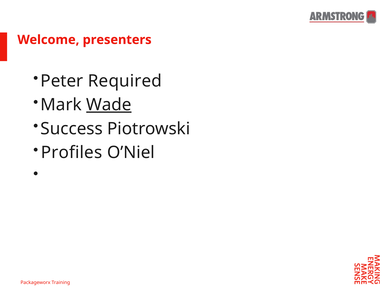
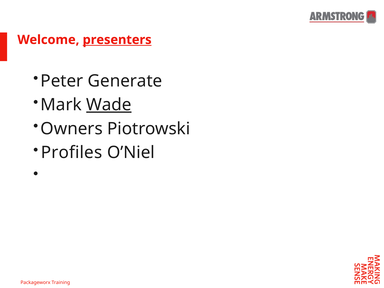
presenters underline: none -> present (117, 40)
Required: Required -> Generate (125, 81)
Success: Success -> Owners (72, 129)
